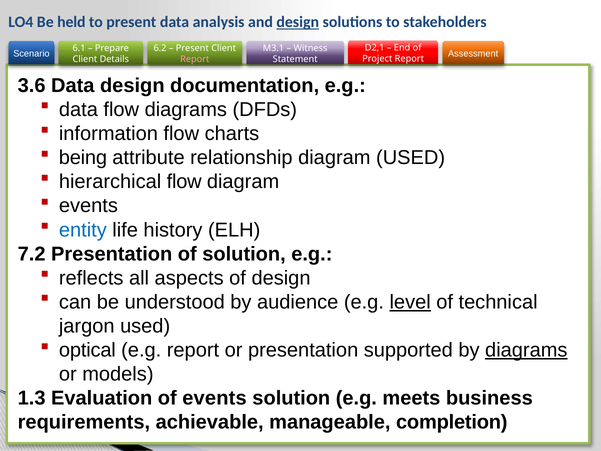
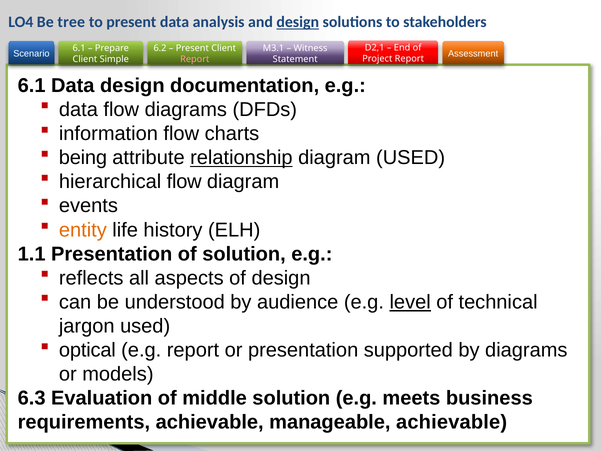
held: held -> tree (71, 22)
Details: Details -> Simple (114, 59)
3.6: 3.6 -> 6.1 (32, 86)
relationship underline: none -> present (241, 158)
entity colour: blue -> orange (83, 230)
7.2: 7.2 -> 1.1 (32, 254)
diagrams underline: present -> none (526, 350)
1.3: 1.3 -> 6.3 (32, 398)
of events: events -> middle (215, 398)
manageable completion: completion -> achievable (452, 422)
